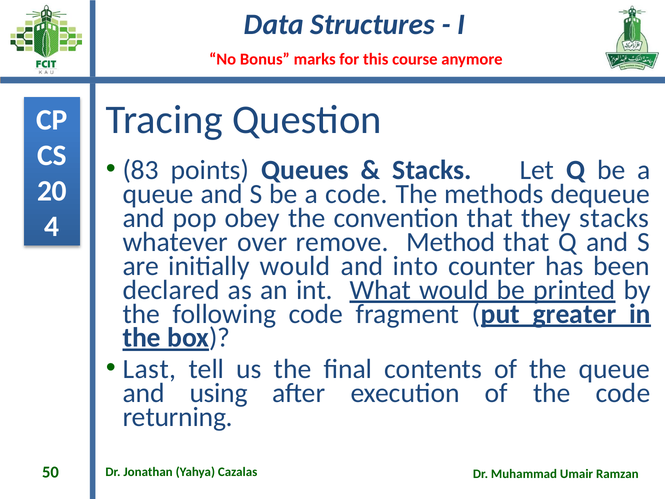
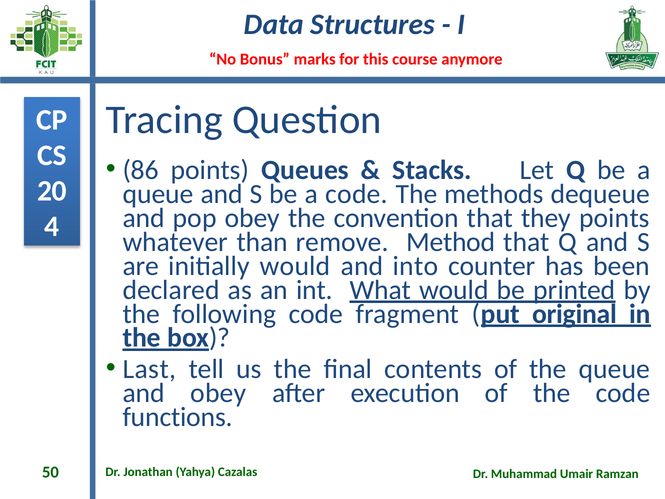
83: 83 -> 86 (141, 170)
they stacks: stacks -> points (614, 218)
over: over -> than (262, 242)
greater: greater -> original (575, 314)
and using: using -> obey (218, 393)
returning: returning -> functions (178, 417)
